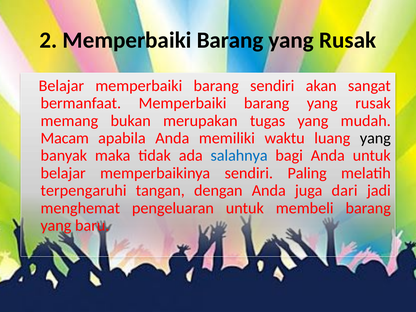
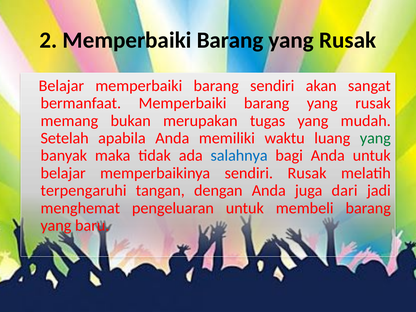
Macam: Macam -> Setelah (65, 138)
yang colour: black -> green (375, 138)
sendiri Paling: Paling -> Rusak (307, 173)
